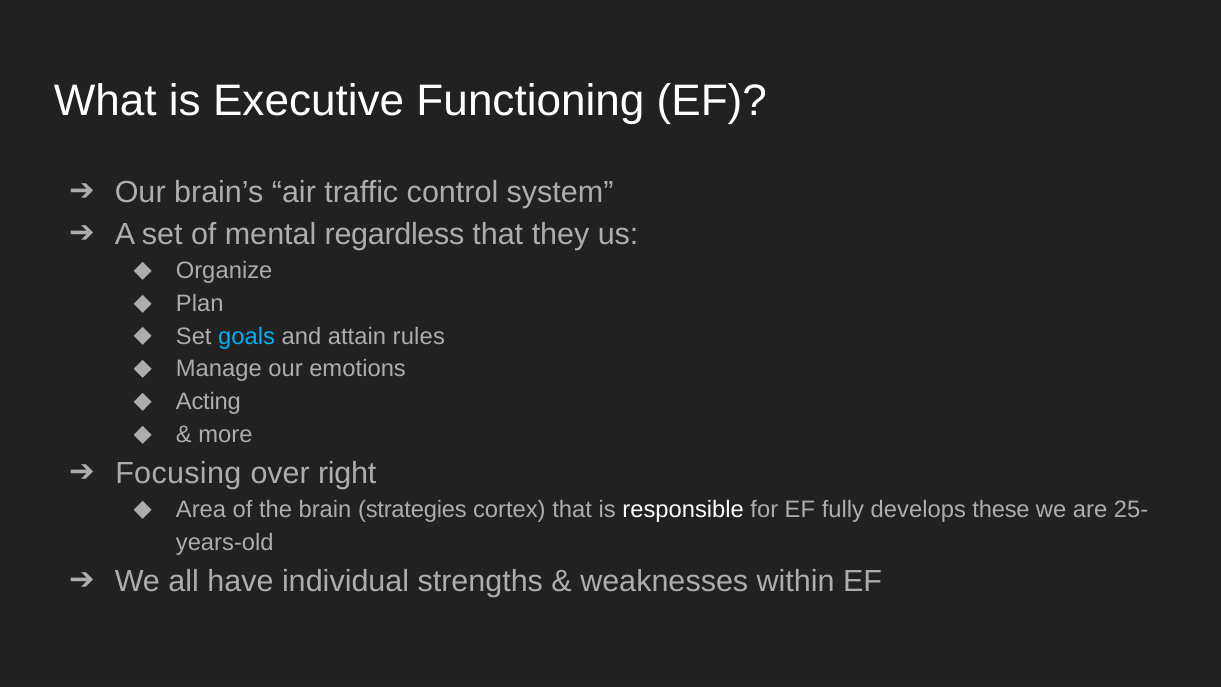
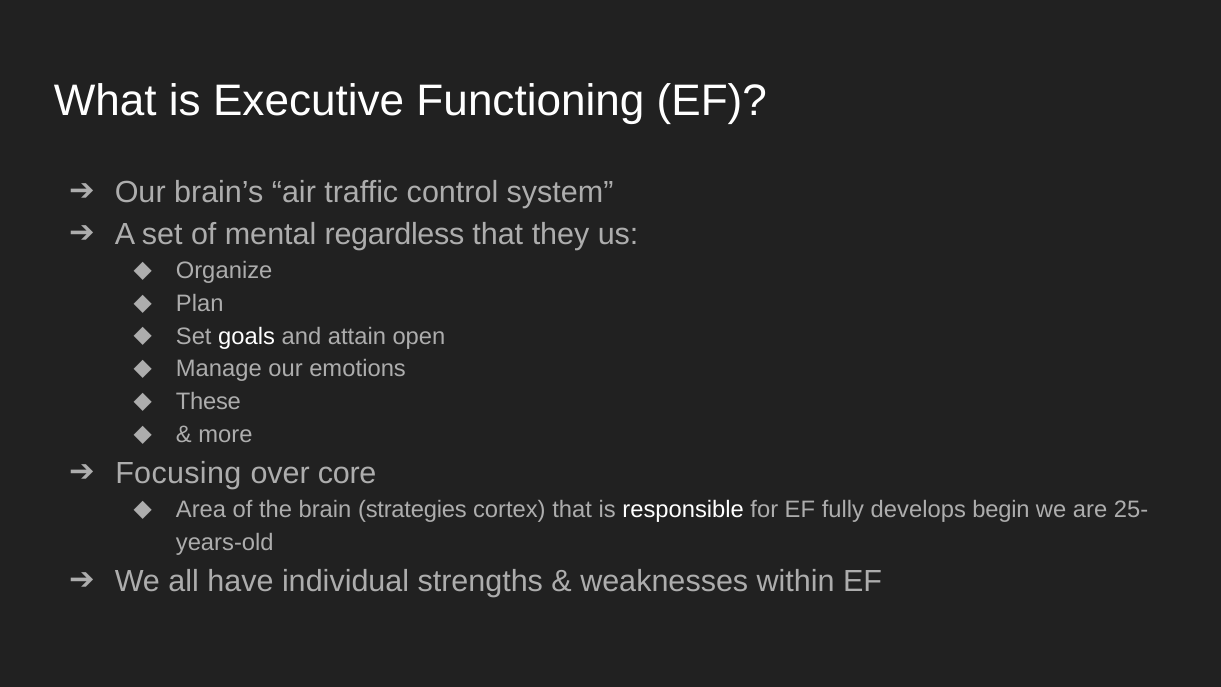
goals colour: light blue -> white (247, 336)
rules: rules -> open (419, 336)
Acting: Acting -> These (208, 402)
right: right -> core (347, 473)
these: these -> begin (1001, 510)
